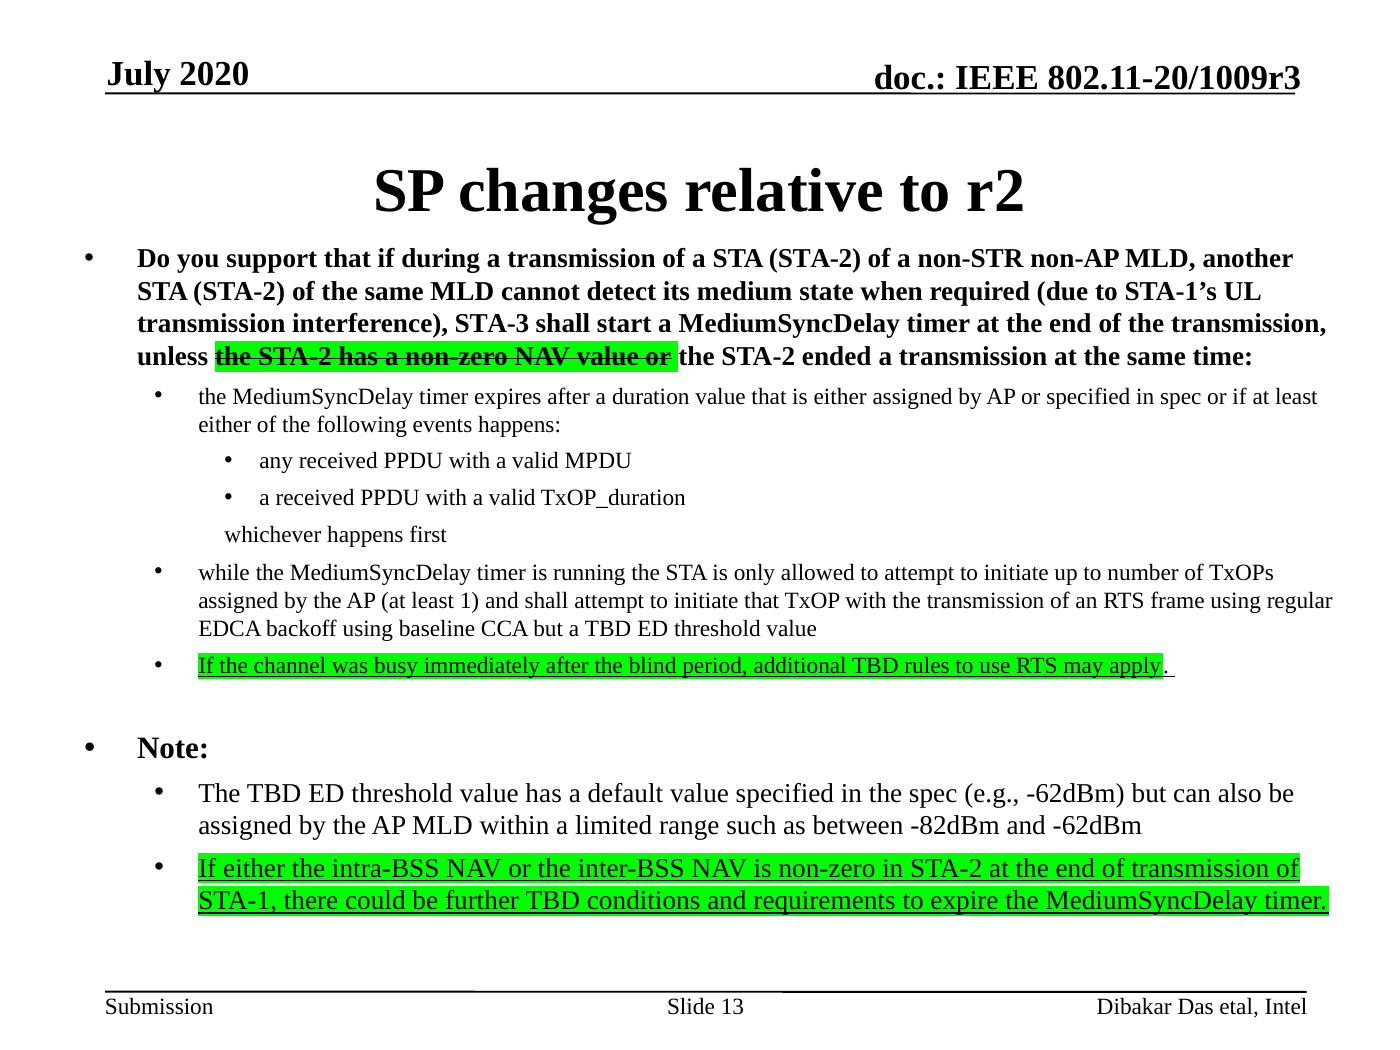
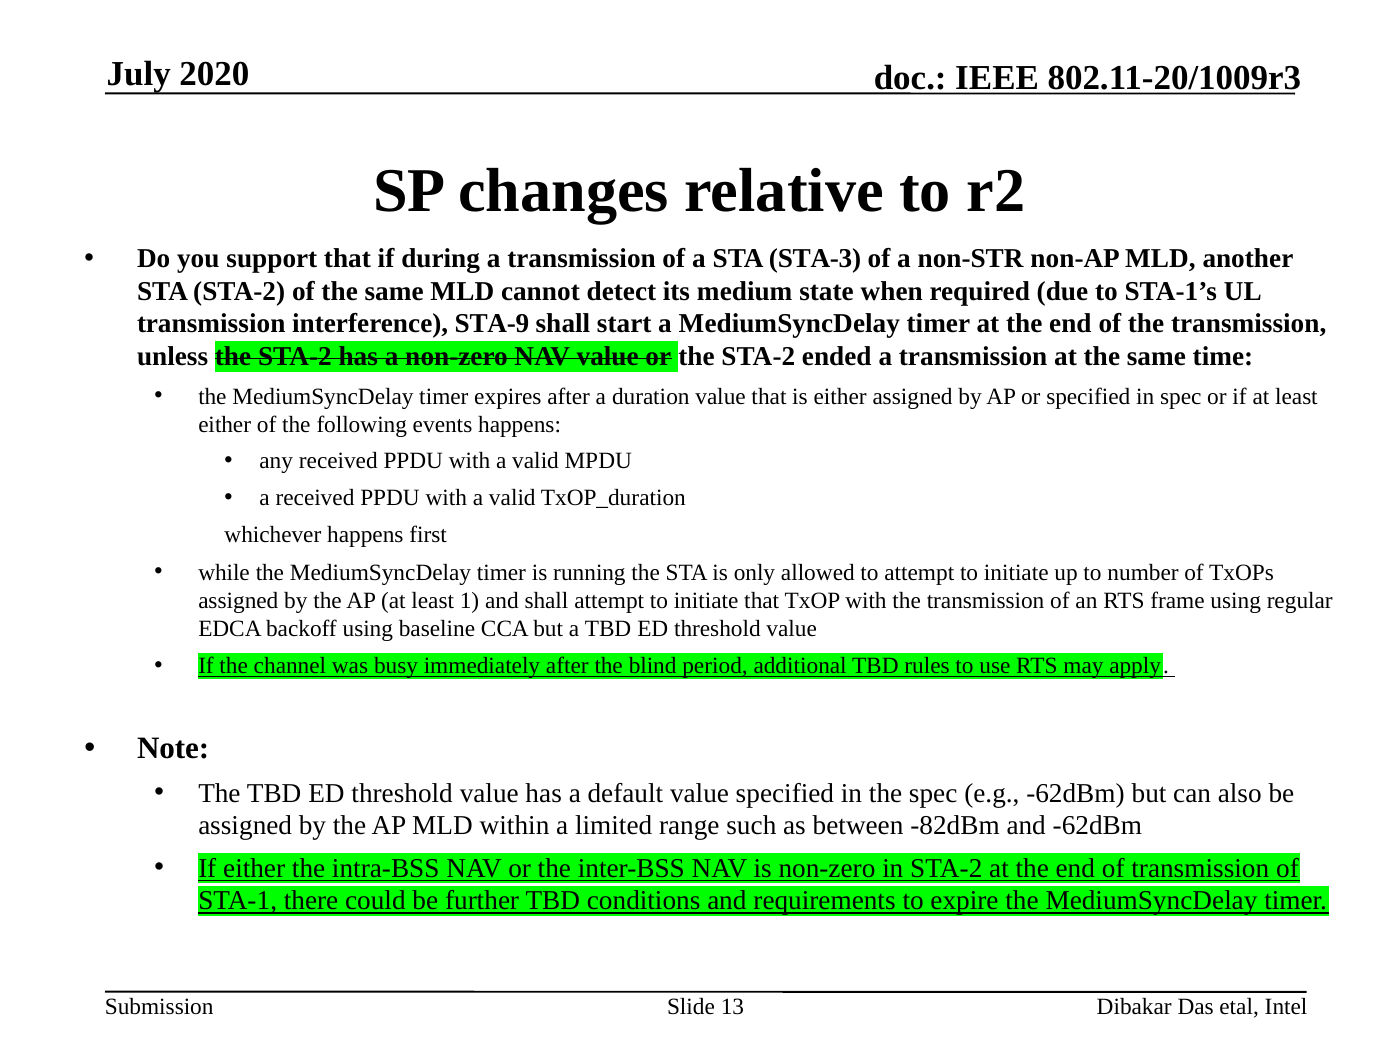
a STA STA-2: STA-2 -> STA-3 (815, 259)
STA-3: STA-3 -> STA-9 (492, 324)
